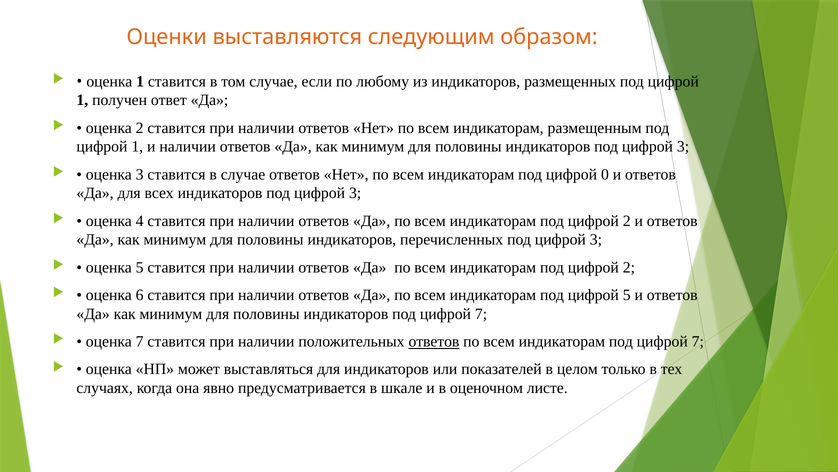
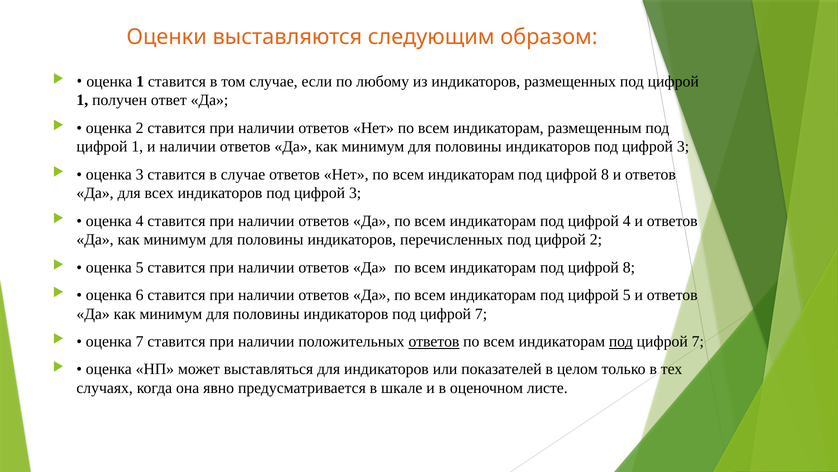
0: 0 -> 8 (605, 174)
2: 2 -> 4 (627, 221)
перечисленных под цифрой 3: 3 -> 2 (596, 239)
2: 2 -> 8 (629, 267)
под underline: none -> present (621, 341)
